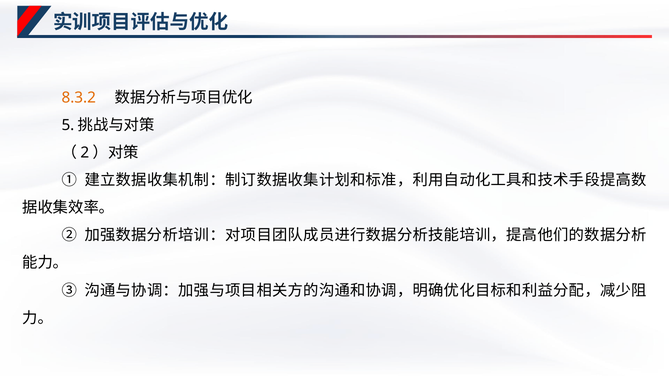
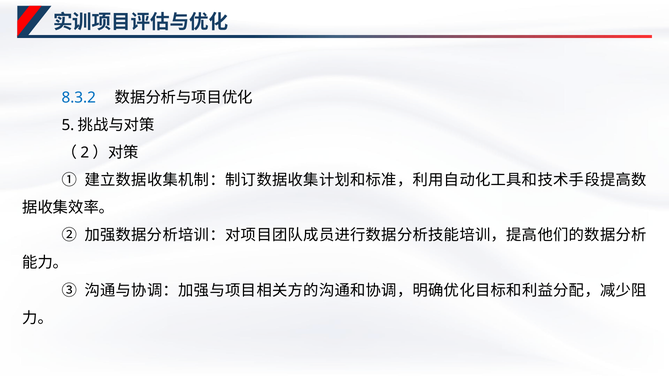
8.3.2 colour: orange -> blue (79, 98)
